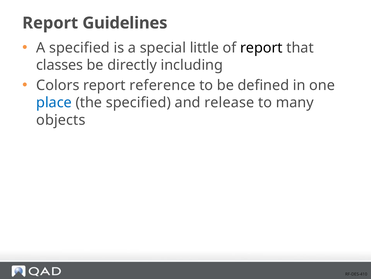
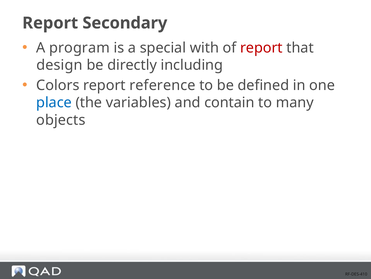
Guidelines: Guidelines -> Secondary (125, 23)
A specified: specified -> program (79, 48)
little: little -> with (204, 48)
report colour: black -> red (261, 48)
classes: classes -> design (59, 65)
the specified: specified -> variables (138, 102)
release: release -> contain (229, 102)
